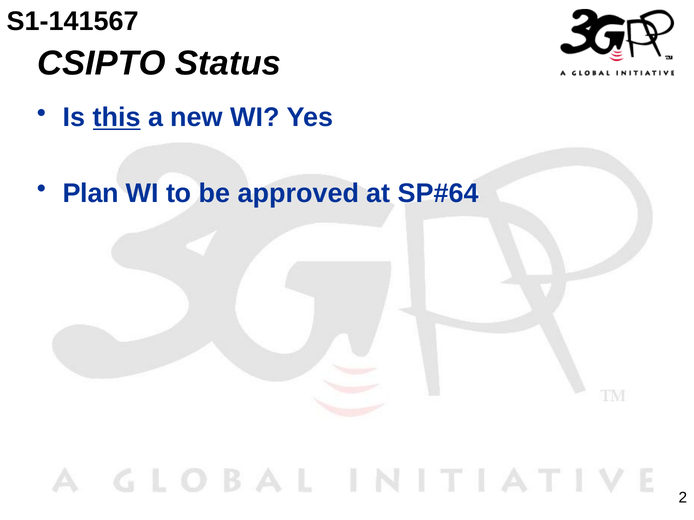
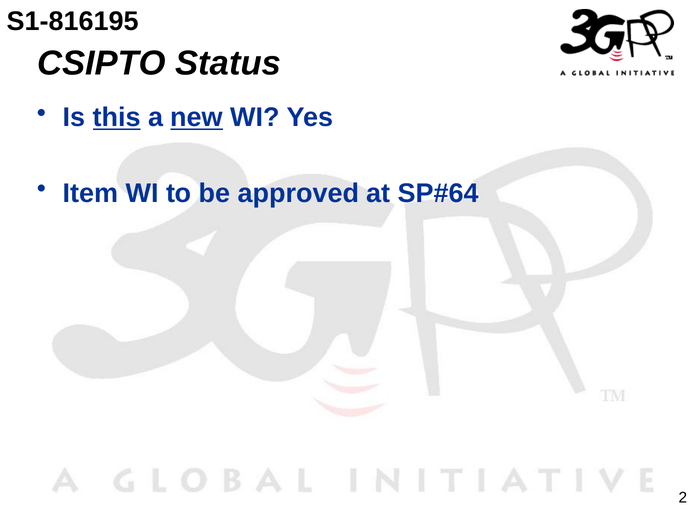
S1-141567: S1-141567 -> S1-816195 (73, 22)
new underline: none -> present (197, 118)
Plan: Plan -> Item (91, 193)
